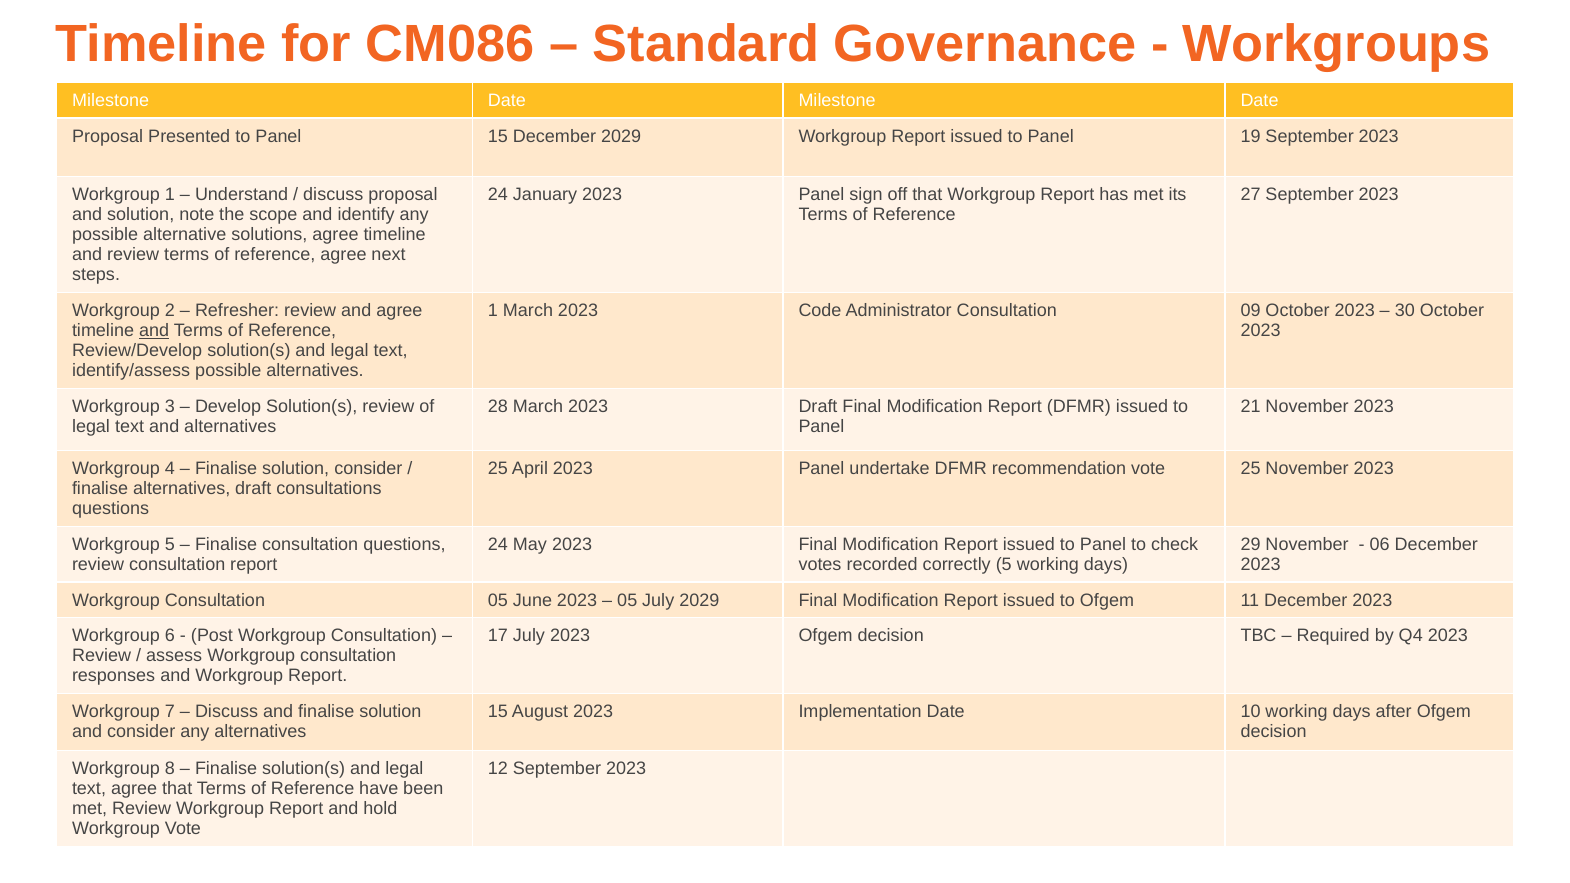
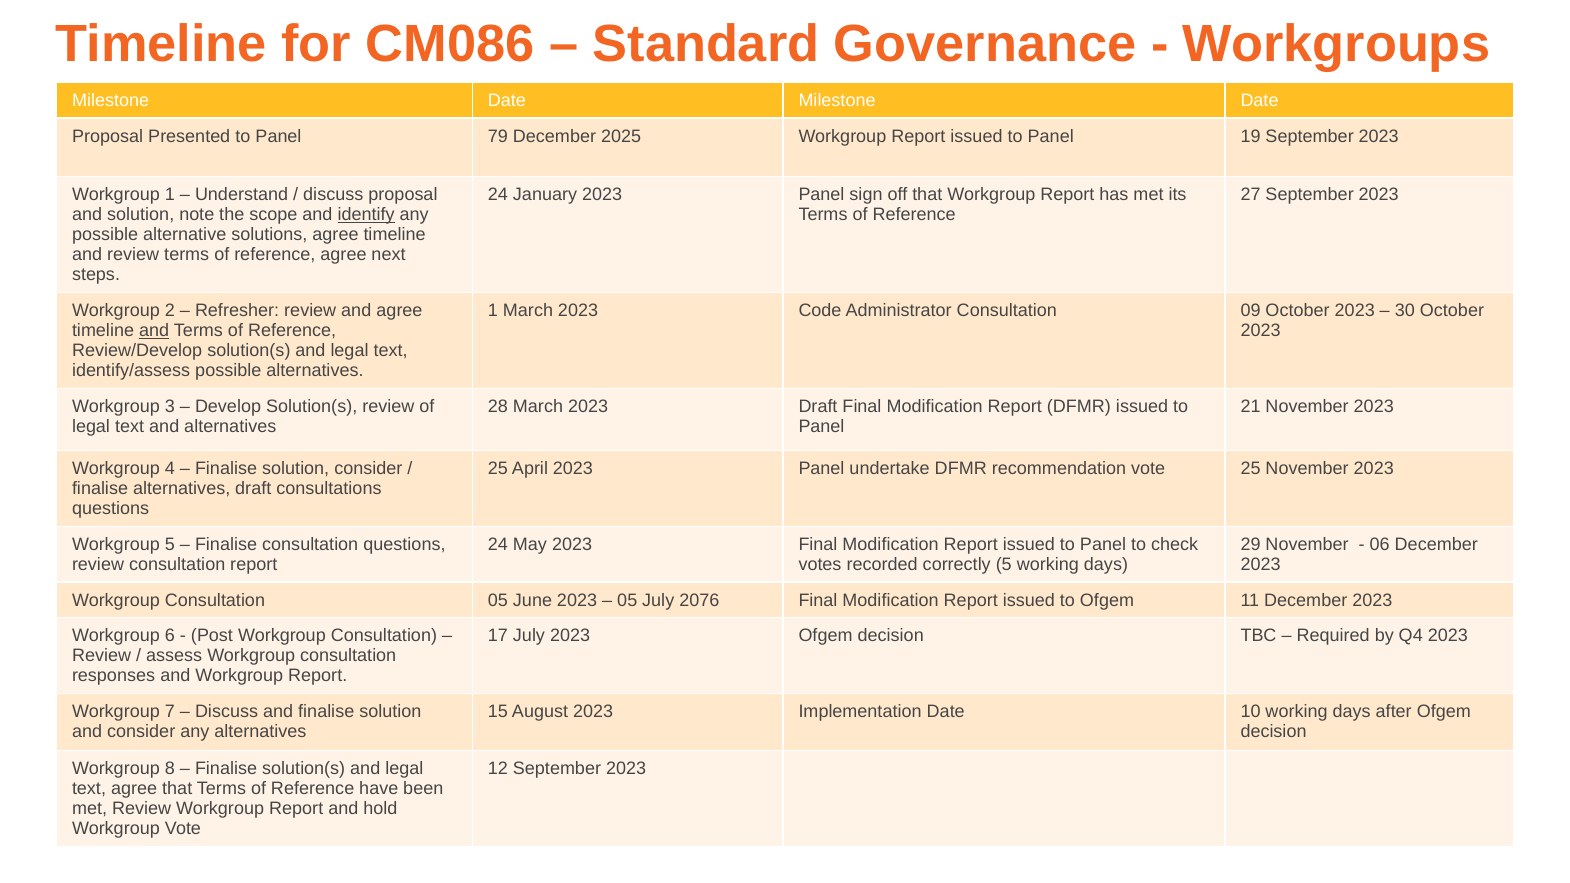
Panel 15: 15 -> 79 (498, 136)
December 2029: 2029 -> 2025 (621, 136)
identify underline: none -> present (366, 215)
July 2029: 2029 -> 2076 (699, 600)
